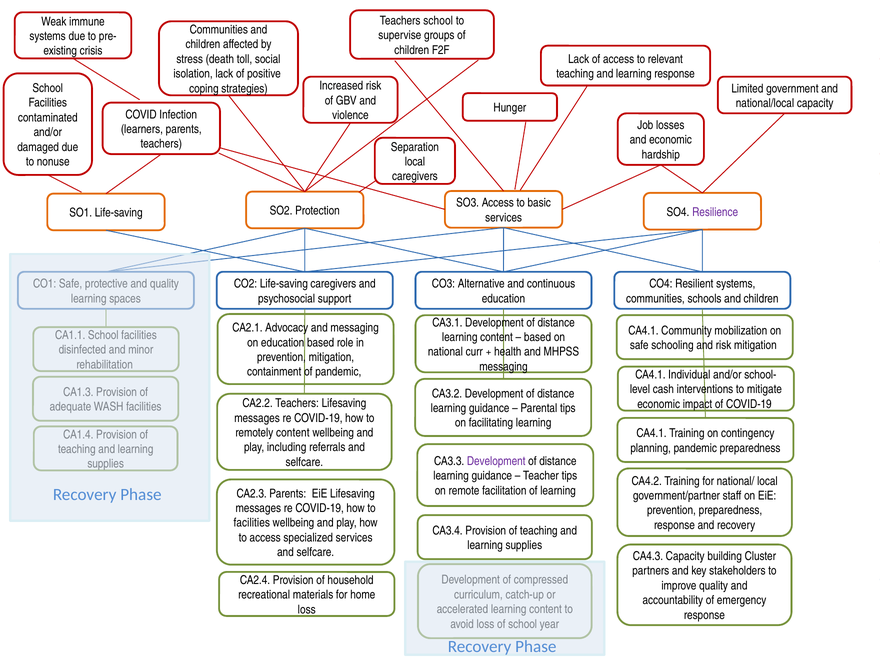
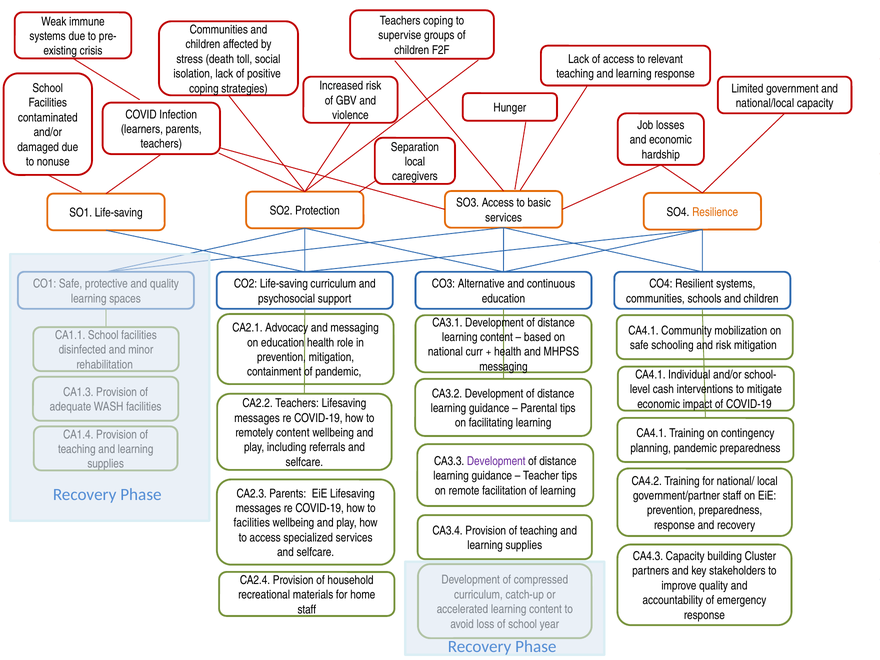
Teachers school: school -> coping (438, 21)
Resilience colour: purple -> orange (715, 212)
Life-saving caregivers: caregivers -> curriculum (333, 284)
education based: based -> health (321, 343)
loss: loss -> staff (307, 609)
